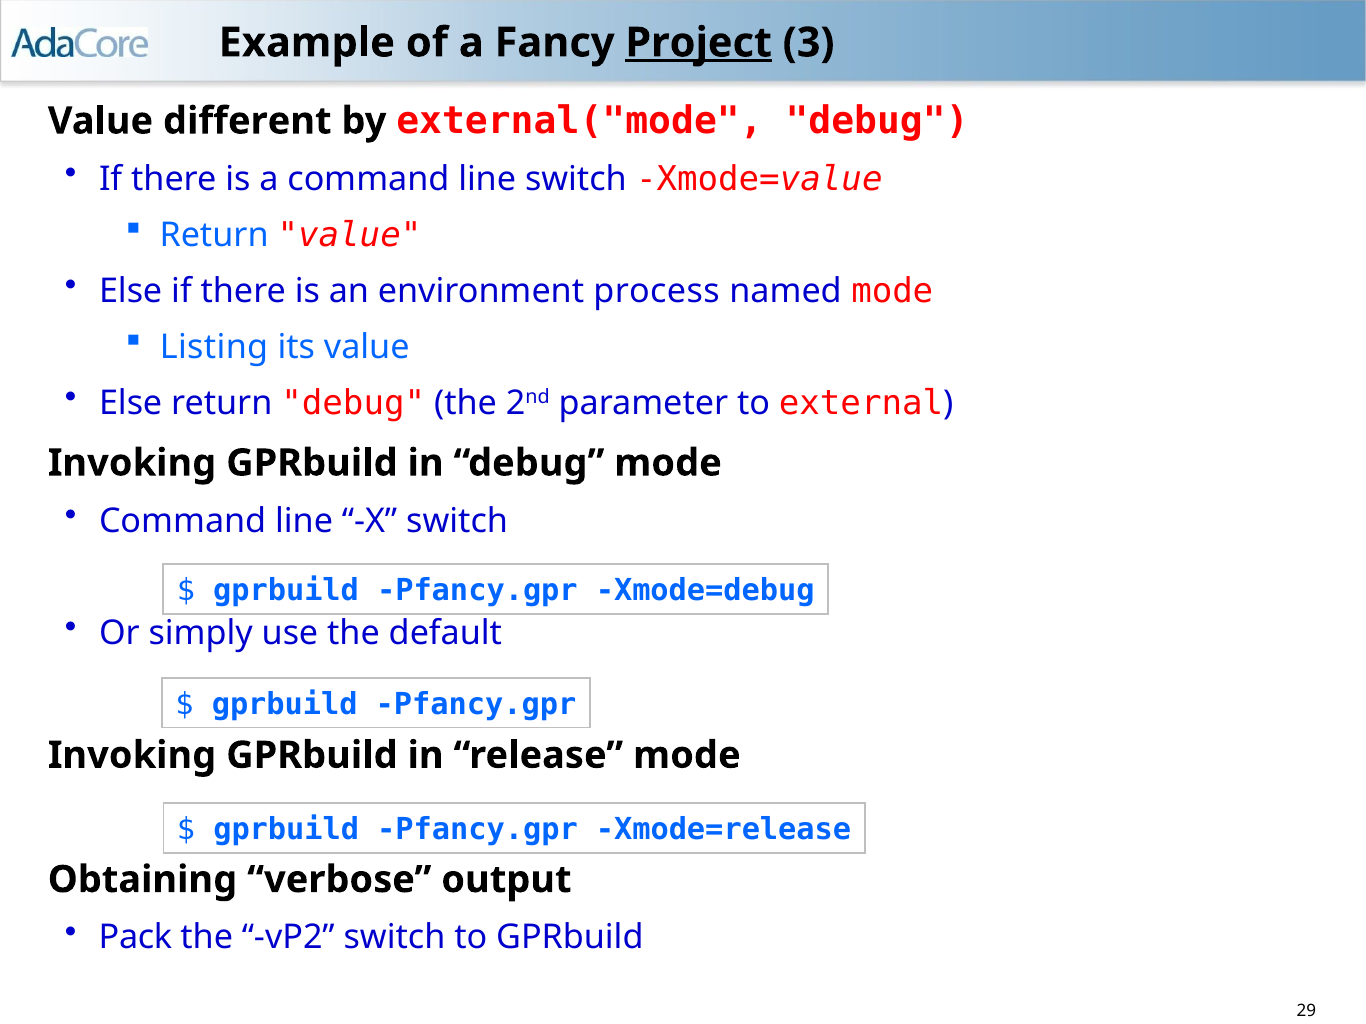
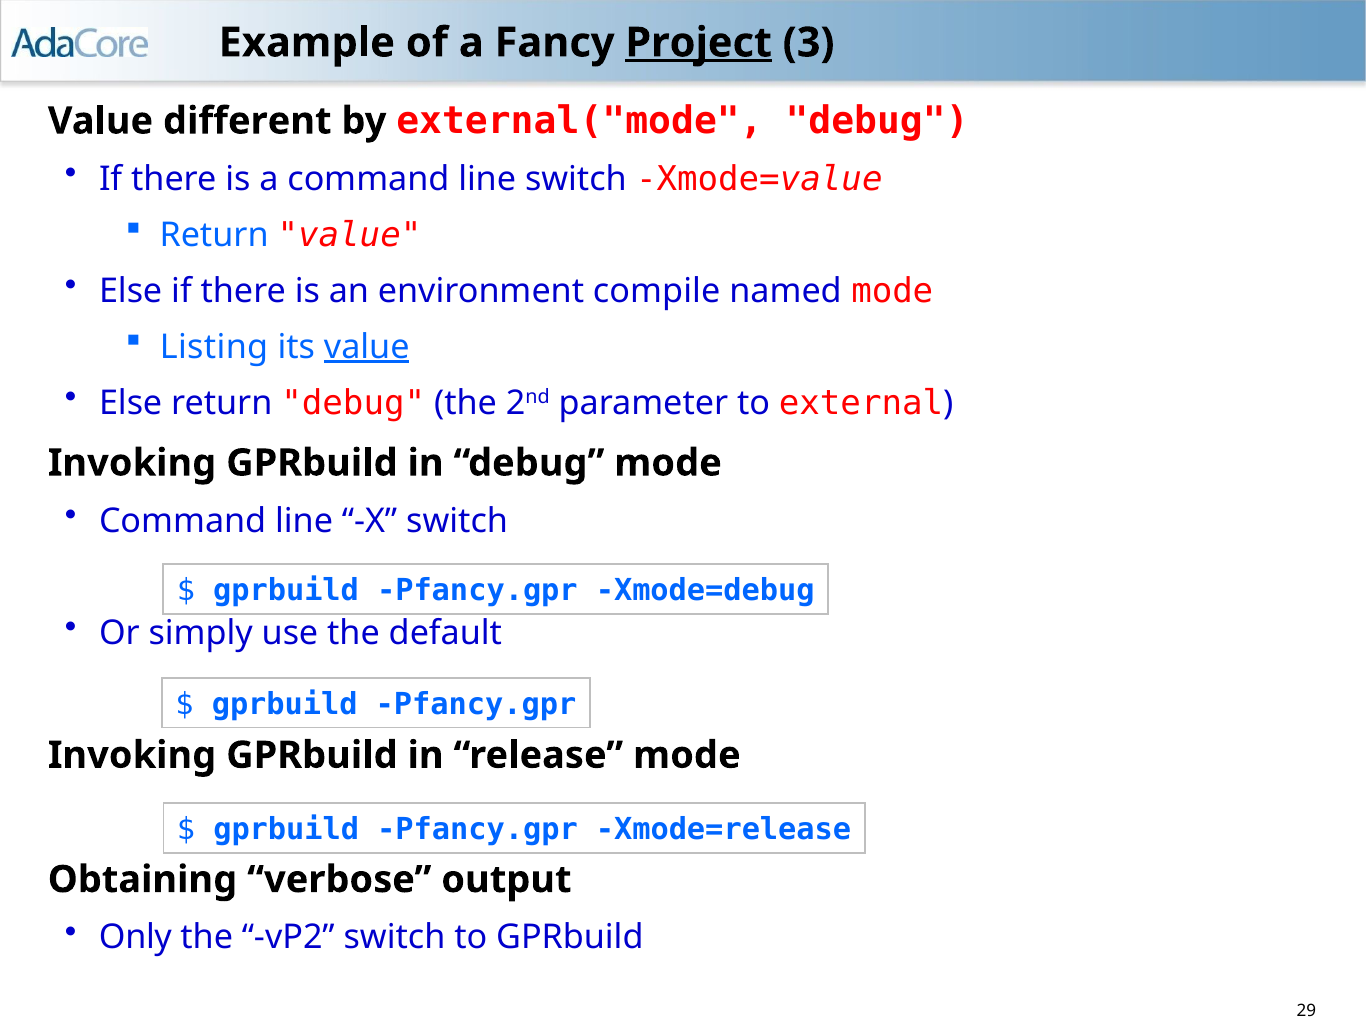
process: process -> compile (657, 291)
value underline: none -> present (367, 347)
Pack: Pack -> Only (135, 938)
